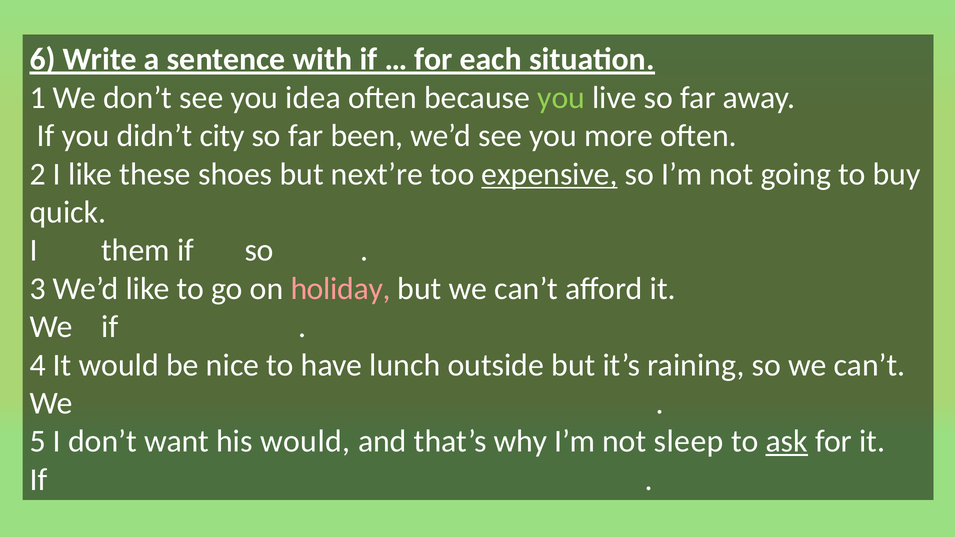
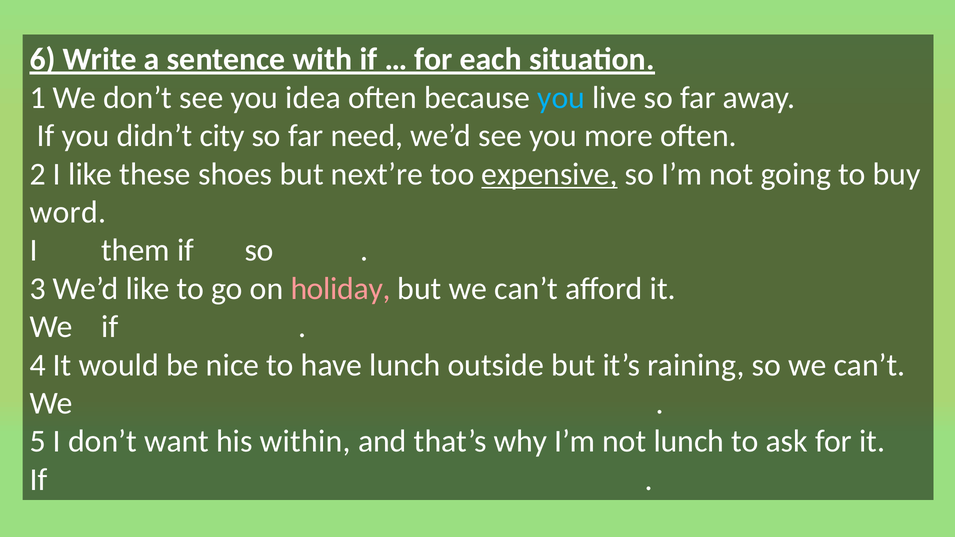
you colour: light green -> light blue (561, 98)
been: been -> need (367, 136)
quick: quick -> word (68, 212)
his would: would -> within (305, 442)
not sleep: sleep -> lunch (689, 442)
ask underline: present -> none (787, 442)
